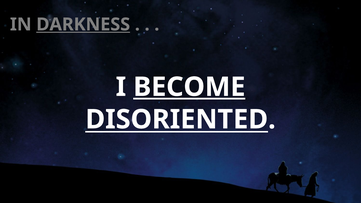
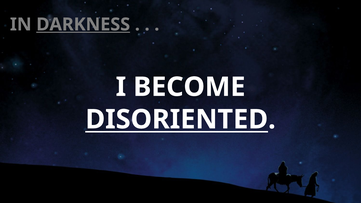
BECOME underline: present -> none (189, 87)
